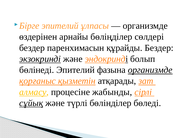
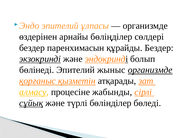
Бірге: Бірге -> Эндо (29, 26)
фазына: фазына -> жыныс (111, 70)
